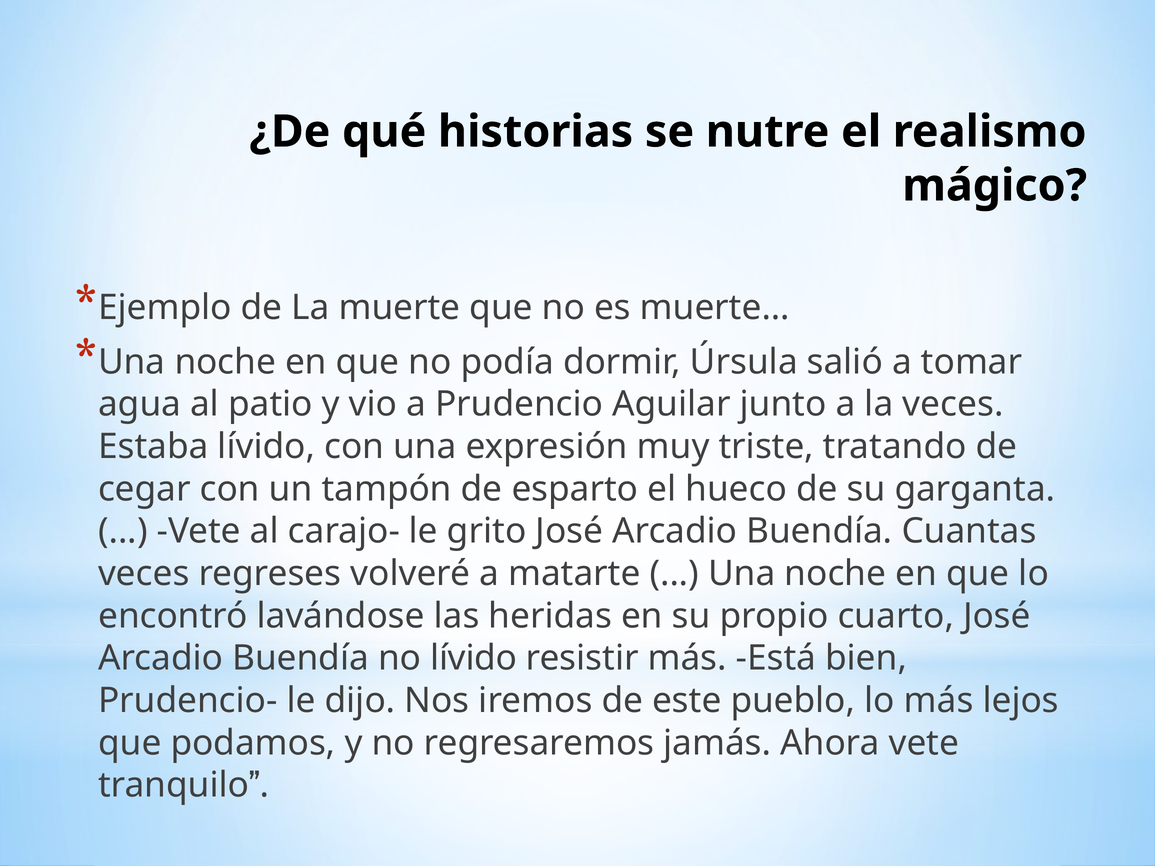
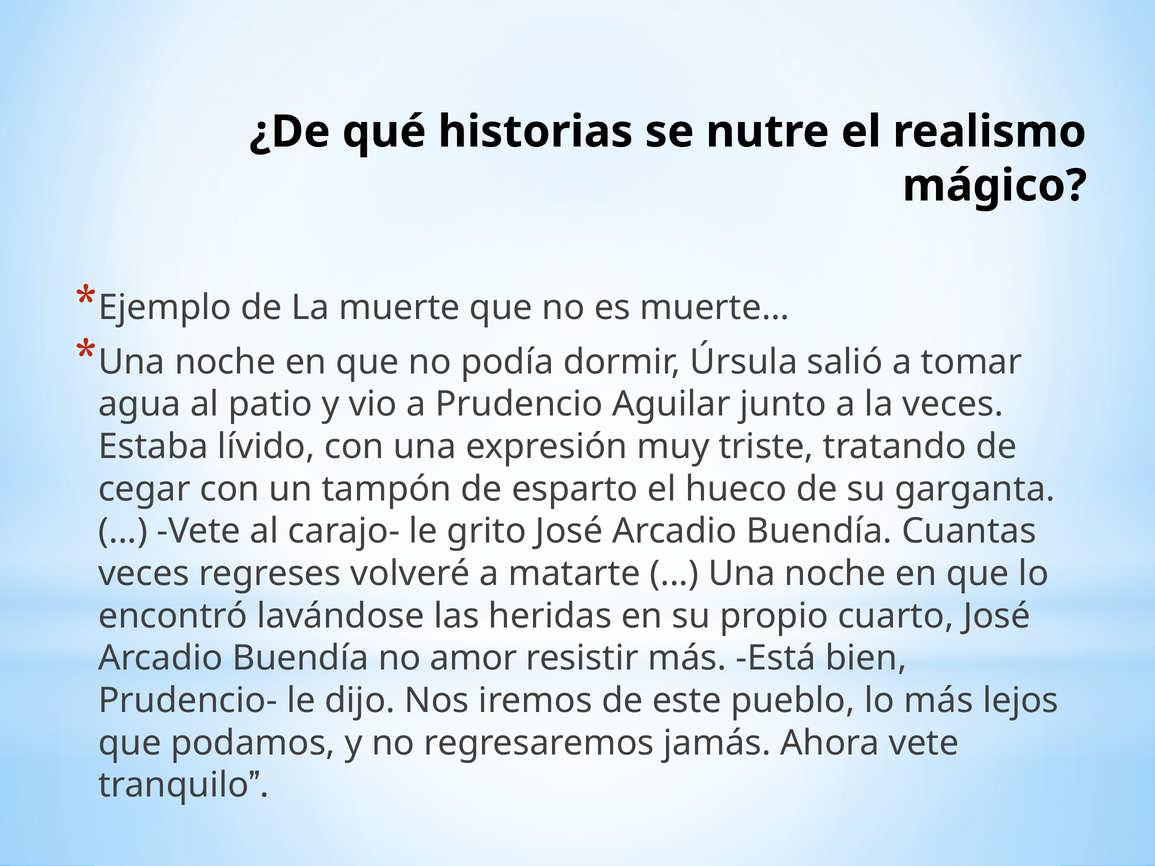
no lívido: lívido -> amor (474, 658)
